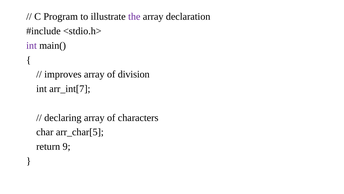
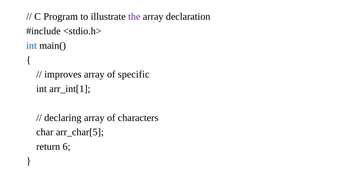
int colour: purple -> blue (32, 45)
division: division -> specific (134, 74)
arr_int[7: arr_int[7 -> arr_int[1 (70, 89)
9: 9 -> 6 (67, 146)
